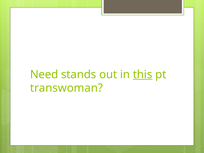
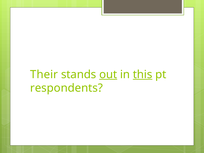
Need: Need -> Their (44, 74)
out underline: none -> present (108, 74)
transwoman: transwoman -> respondents (66, 88)
